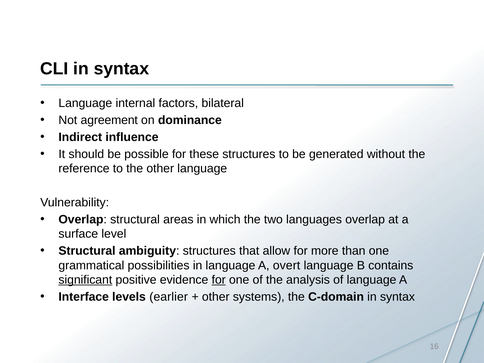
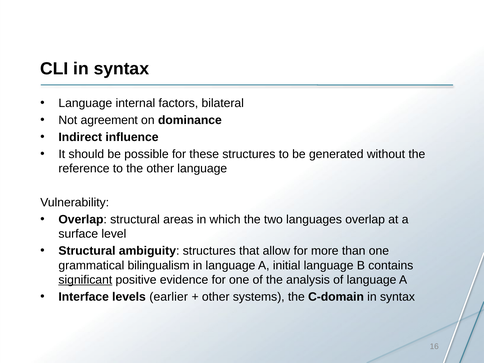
possibilities: possibilities -> bilingualism (159, 265)
overt: overt -> initial (287, 265)
for underline: present -> none (219, 280)
